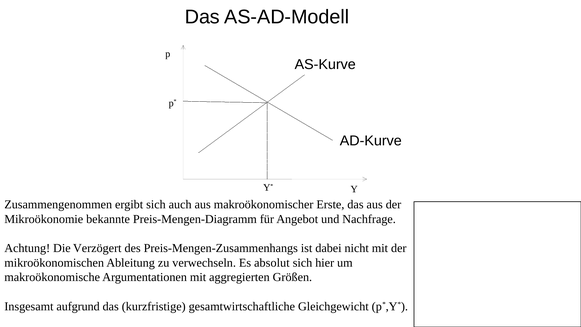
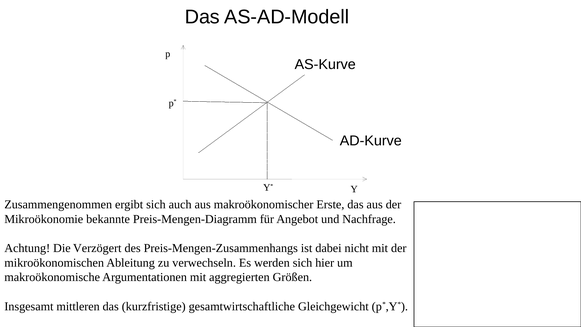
absolut: absolut -> werden (272, 263)
aufgrund: aufgrund -> mittleren (78, 306)
